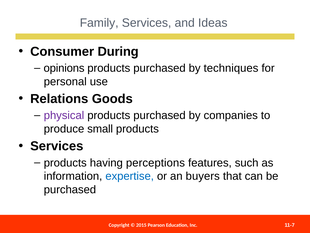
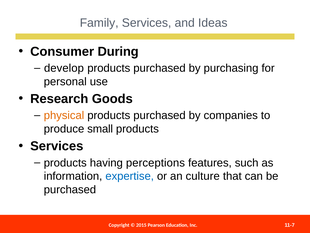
opinions: opinions -> develop (64, 68)
techniques: techniques -> purchasing (231, 68)
Relations: Relations -> Research (59, 99)
physical colour: purple -> orange (64, 115)
buyers: buyers -> culture (203, 176)
